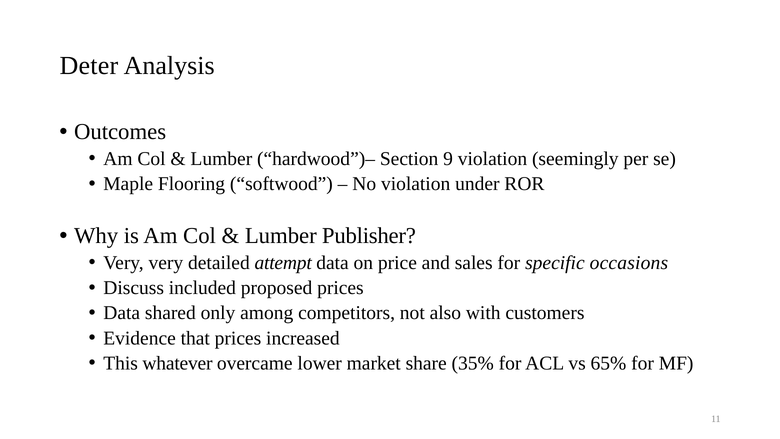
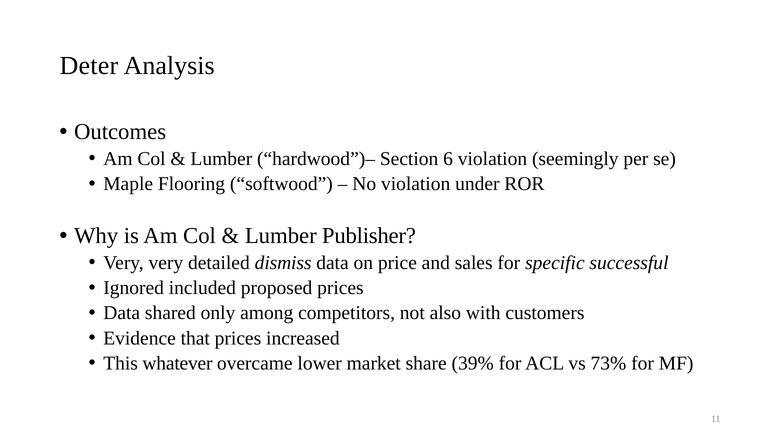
9: 9 -> 6 (448, 159)
attempt: attempt -> dismiss (283, 263)
occasions: occasions -> successful (629, 263)
Discuss: Discuss -> Ignored (134, 288)
35%: 35% -> 39% (473, 363)
65%: 65% -> 73% (608, 363)
